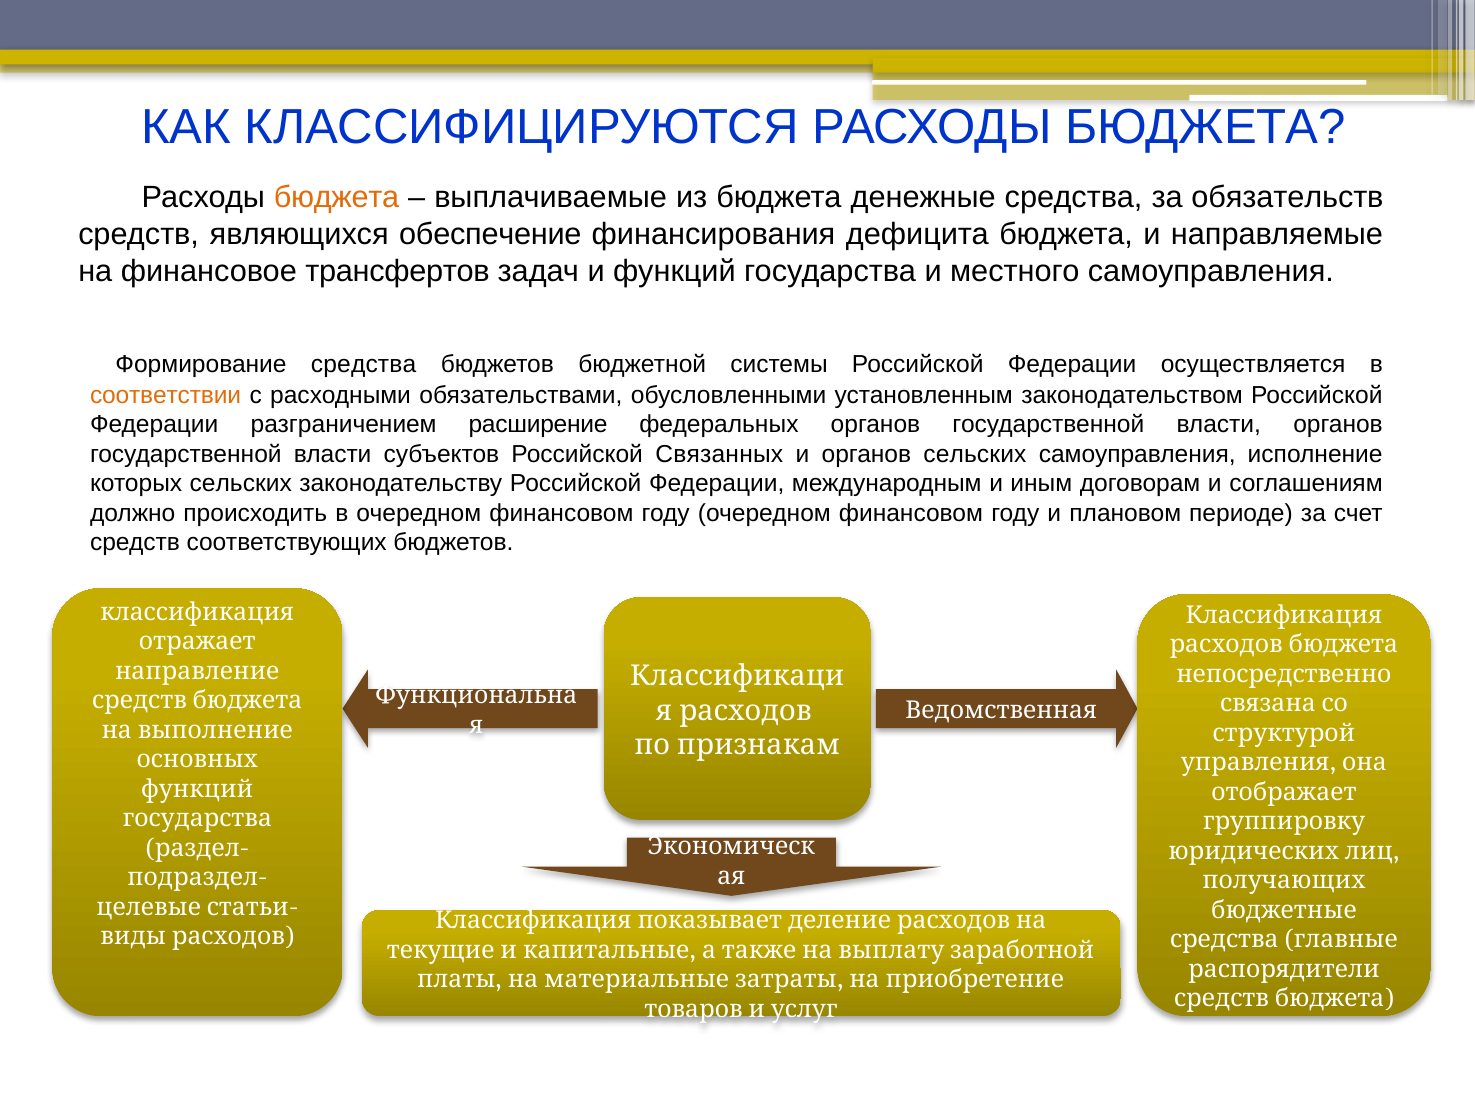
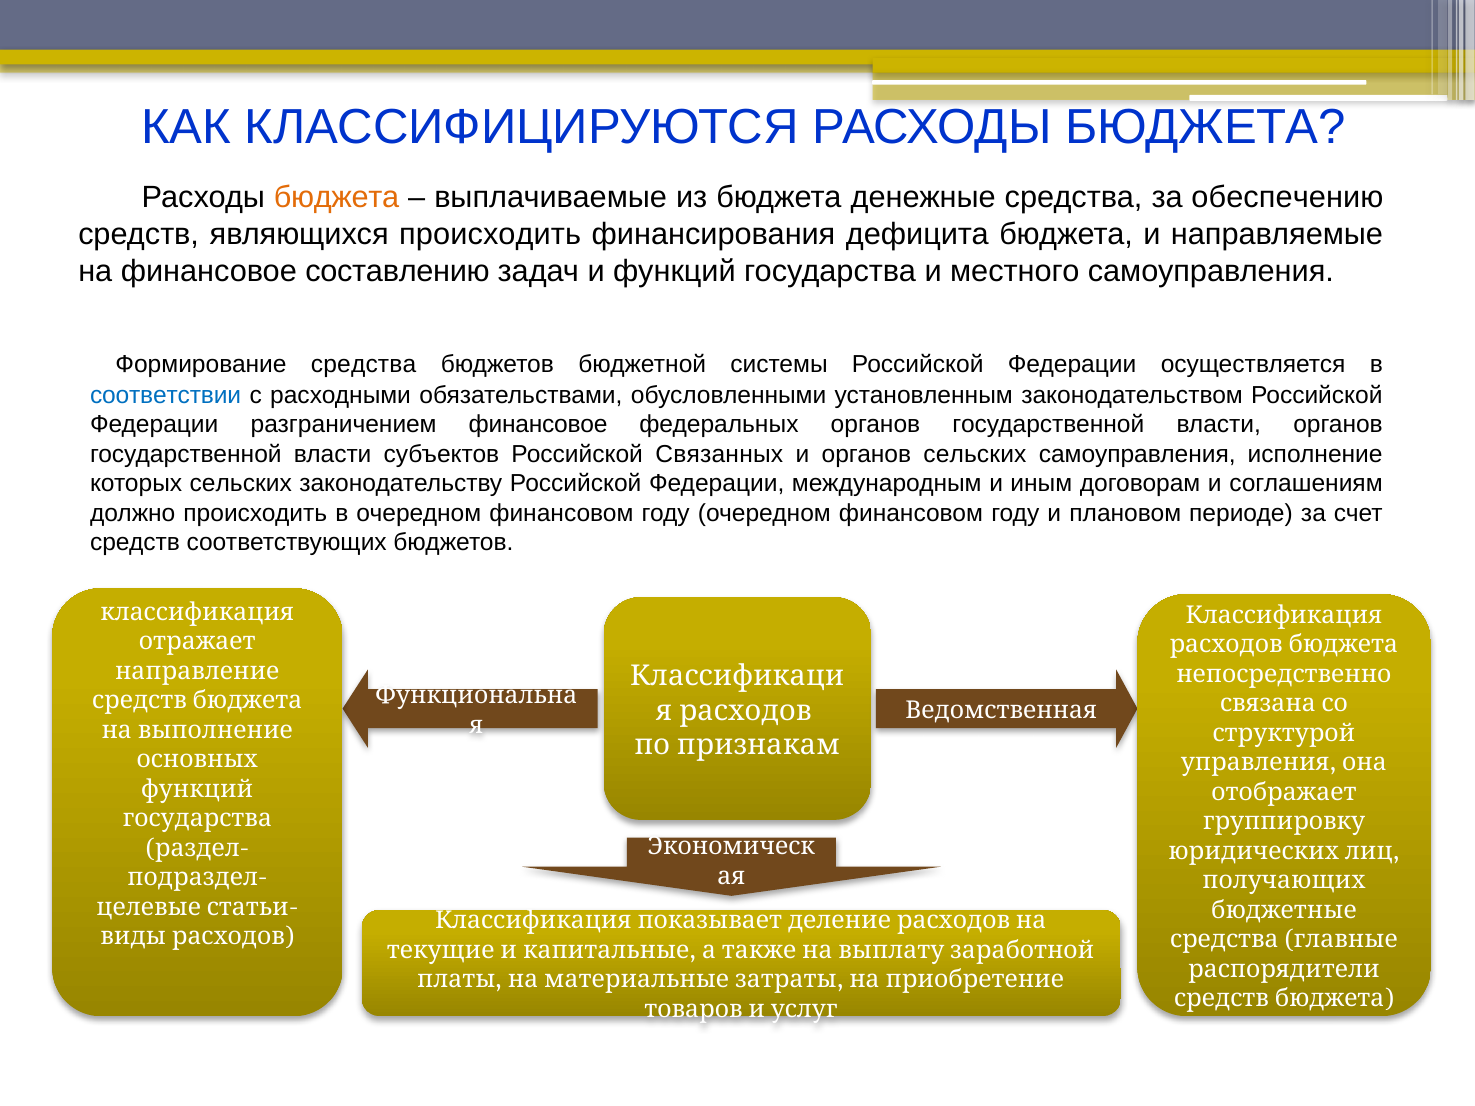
обязательств: обязательств -> обеспечению (1287, 198)
являющихся обеспечение: обеспечение -> происходить (490, 235)
трансфертов: трансфертов -> составлению (397, 271)
соответствии colour: orange -> blue (166, 395)
разграничением расширение: расширение -> финансовое (538, 425)
